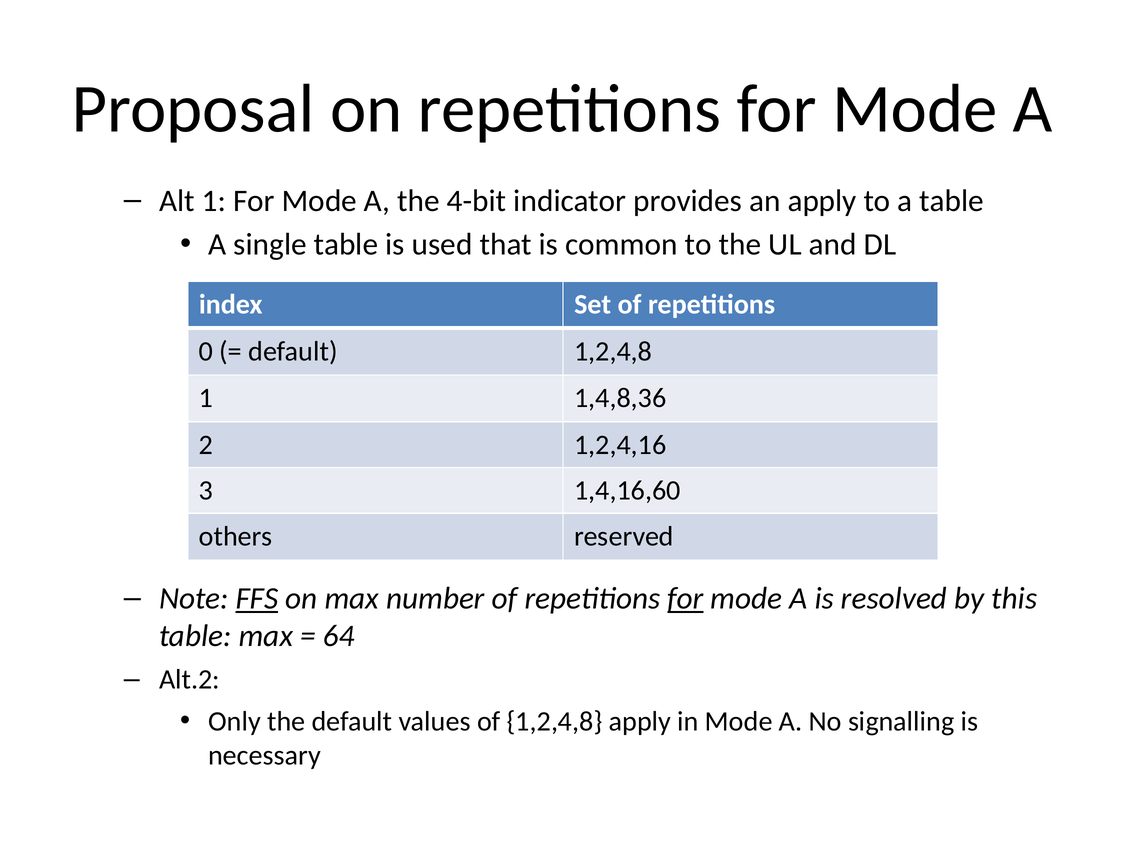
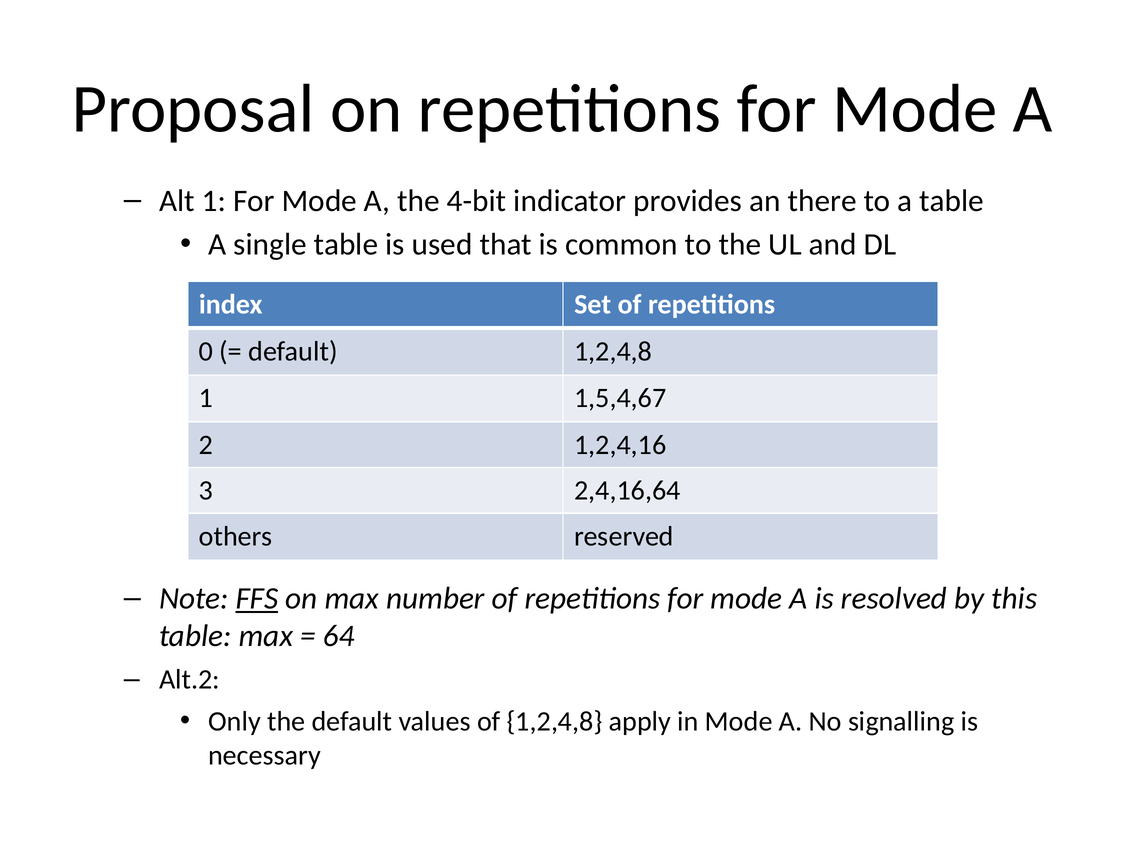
an apply: apply -> there (822, 201)
1,4,8,36: 1,4,8,36 -> 1,5,4,67 (620, 398)
1,4,16,60: 1,4,16,60 -> 2,4,16,64 (627, 491)
for underline: present -> none (685, 599)
